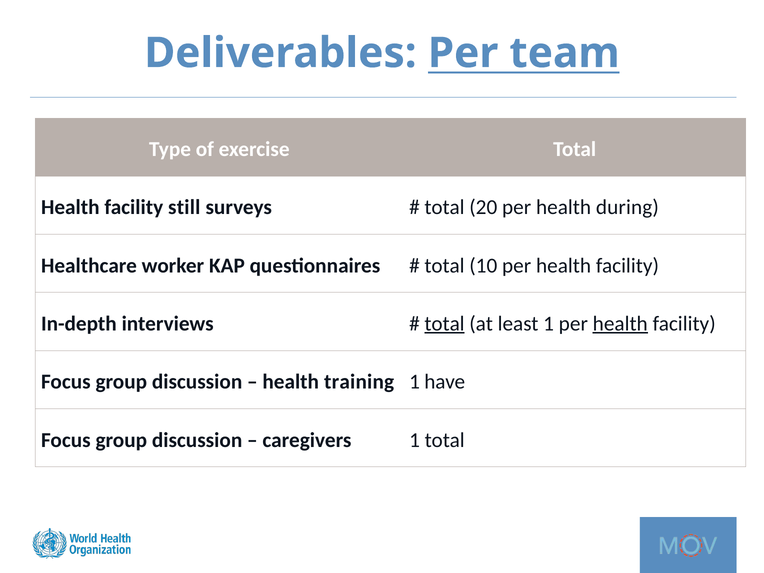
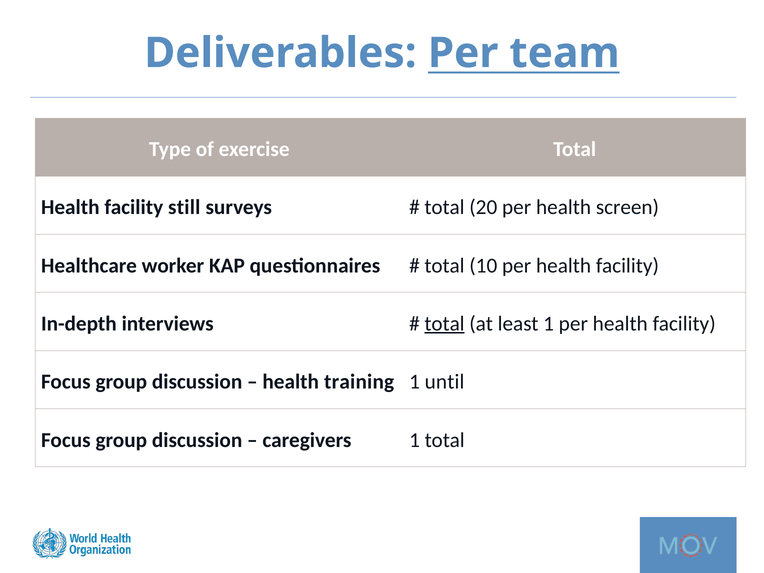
during: during -> screen (627, 207)
health underline: present -> none (620, 324)
have: have -> until (445, 382)
